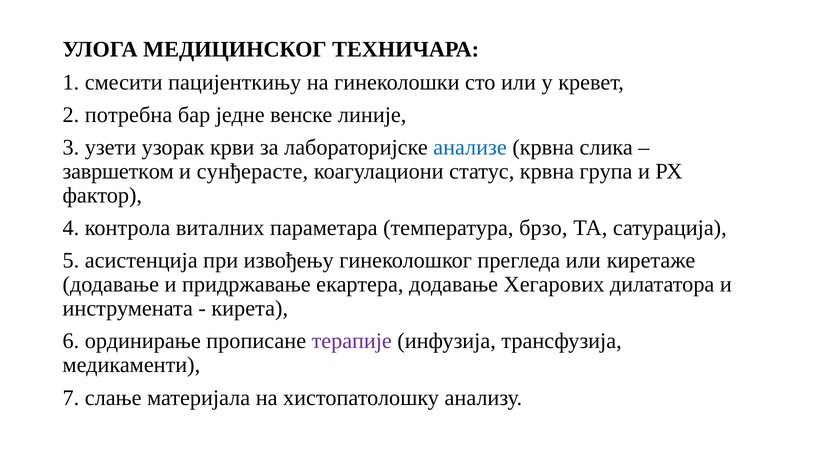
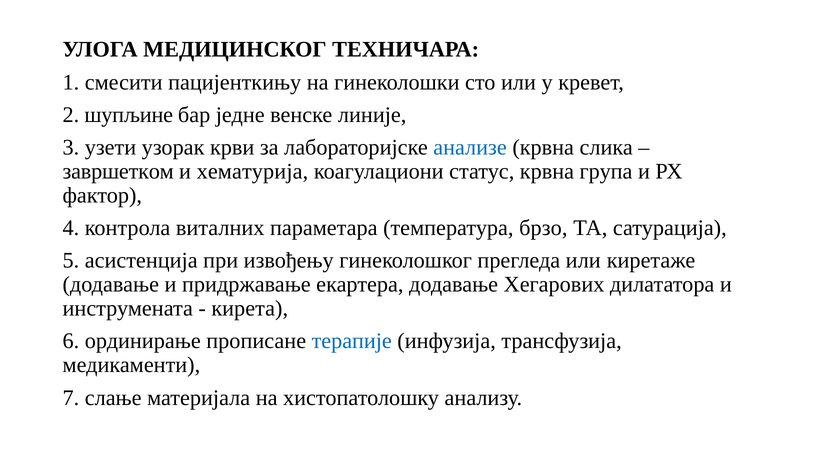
потребна: потребна -> шупљине (129, 115)
сунђерасте: сунђерасте -> хематурија (252, 171)
терапије colour: purple -> blue (352, 341)
